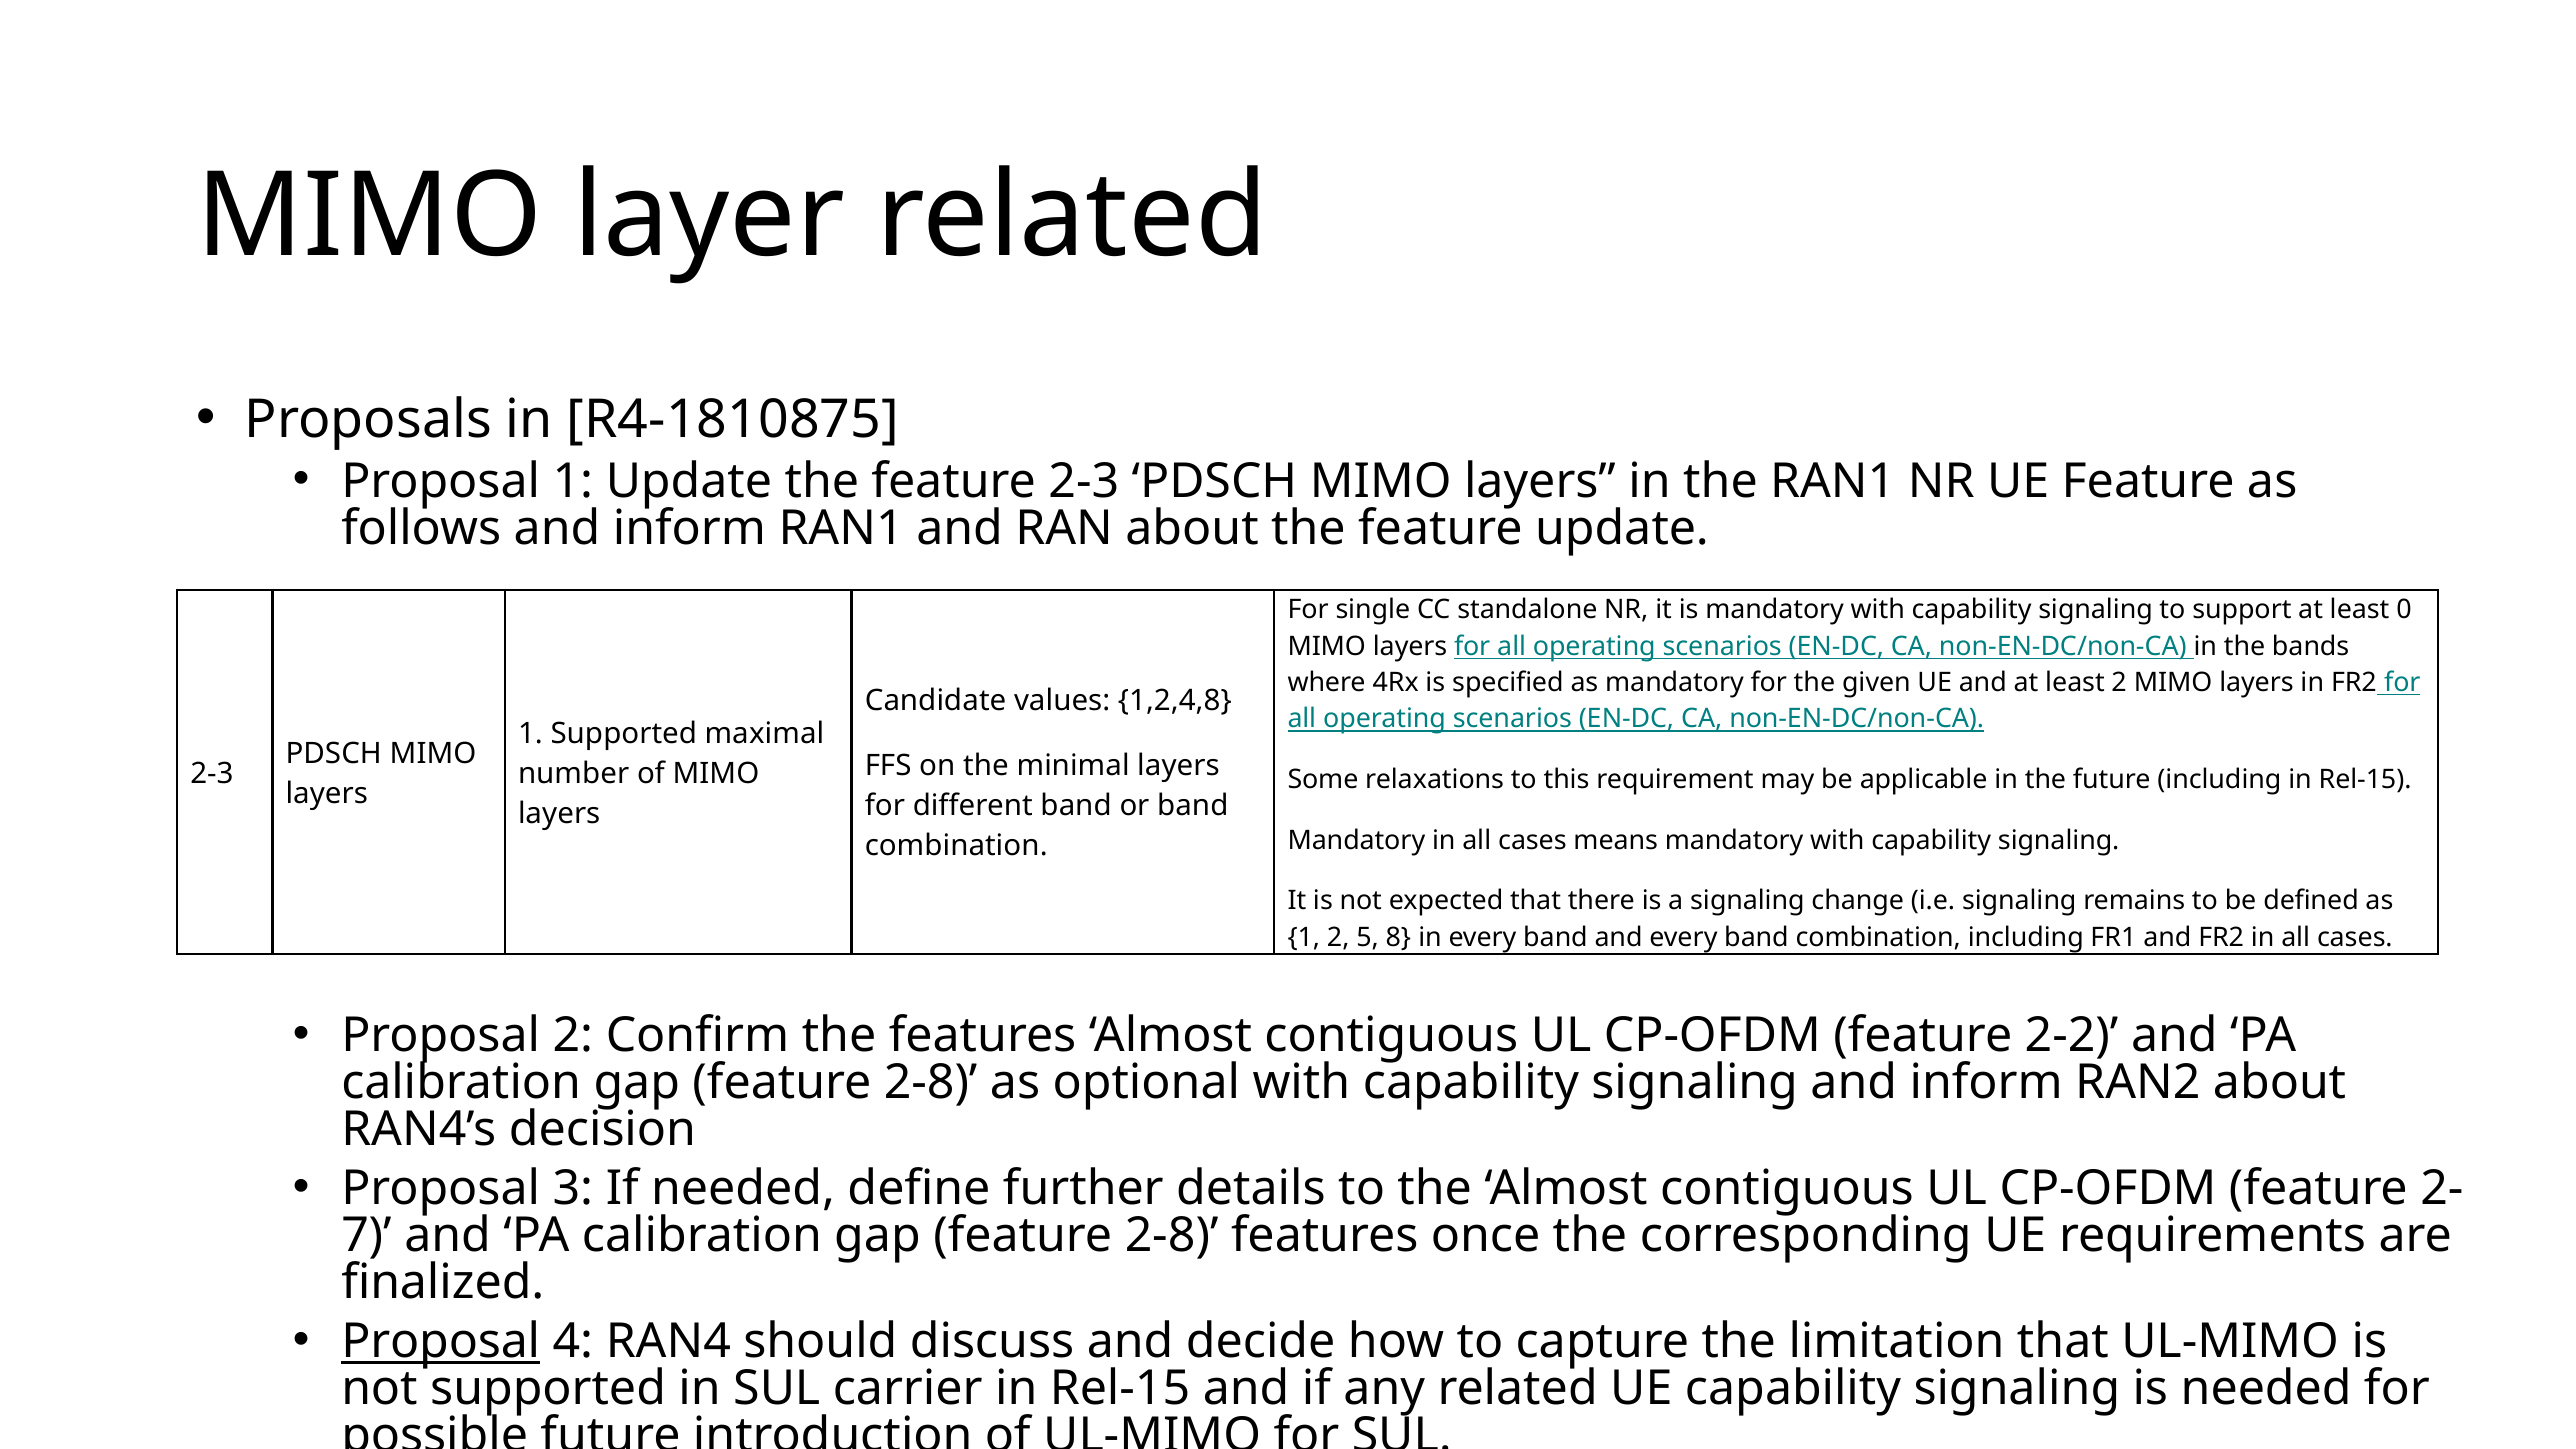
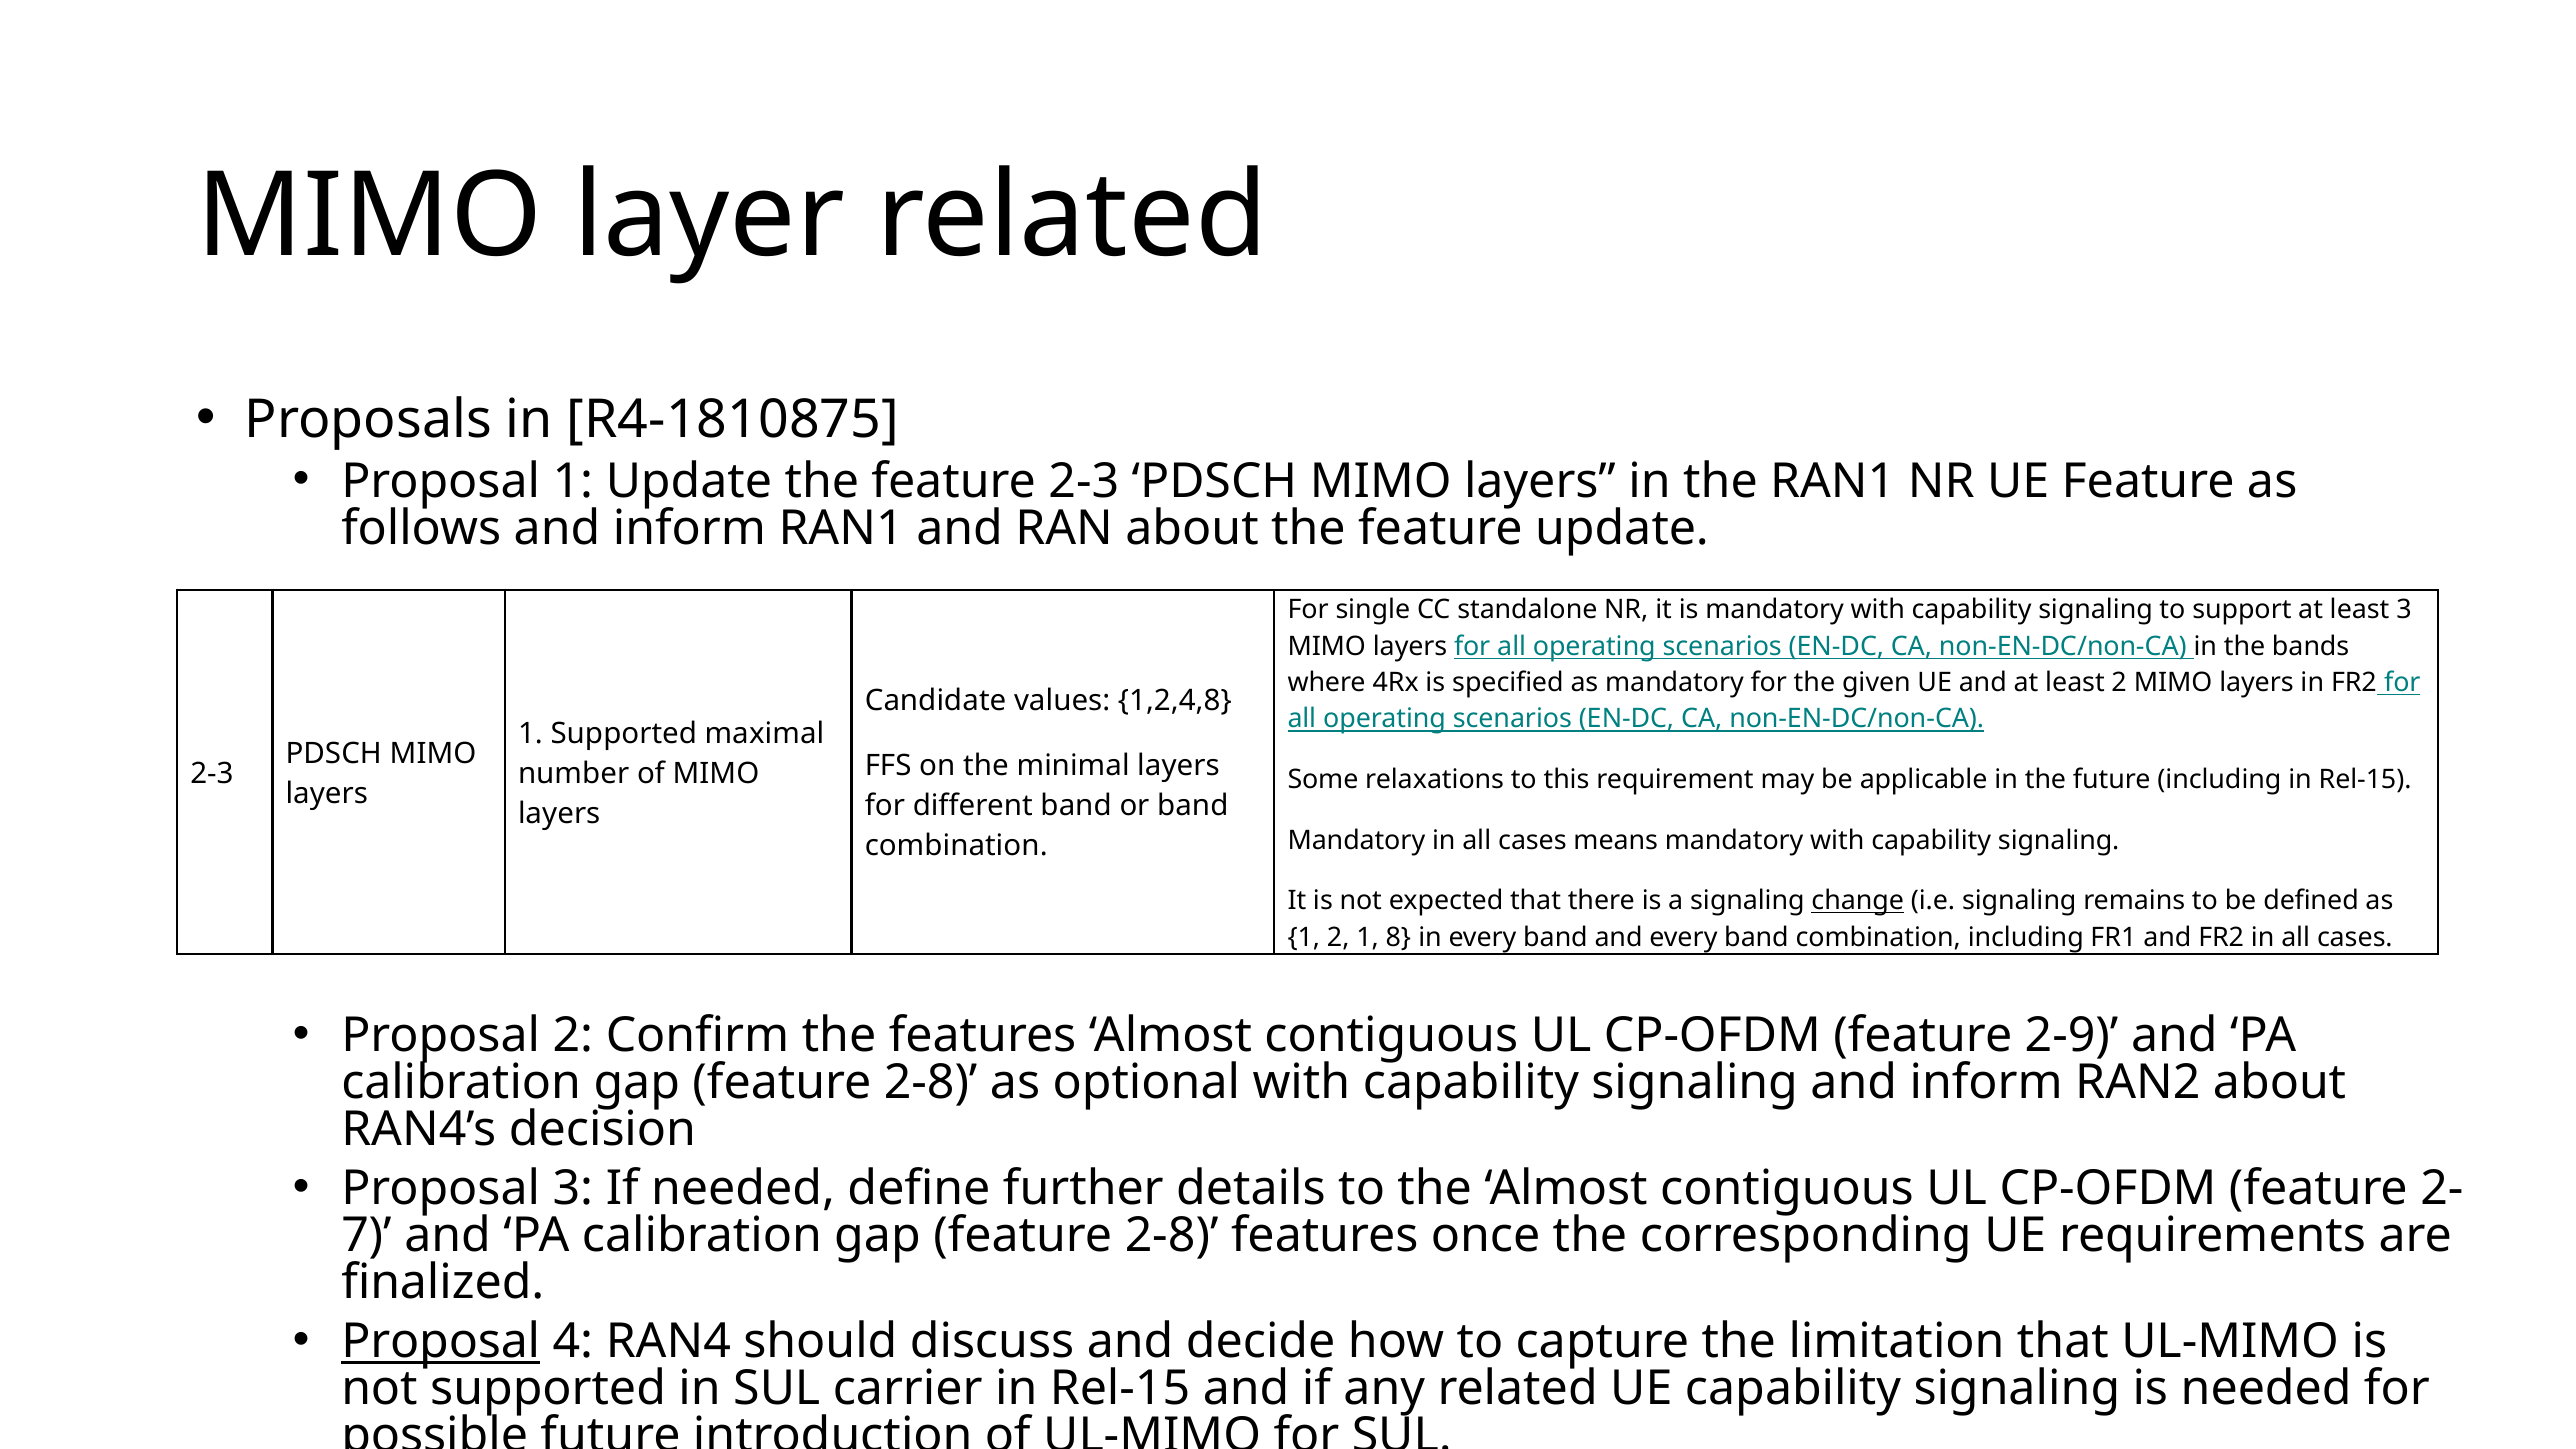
least 0: 0 -> 3 (2404, 610)
change underline: none -> present (1858, 901)
2 5: 5 -> 1 (1368, 937)
2-2: 2-2 -> 2-9 (2072, 1036)
